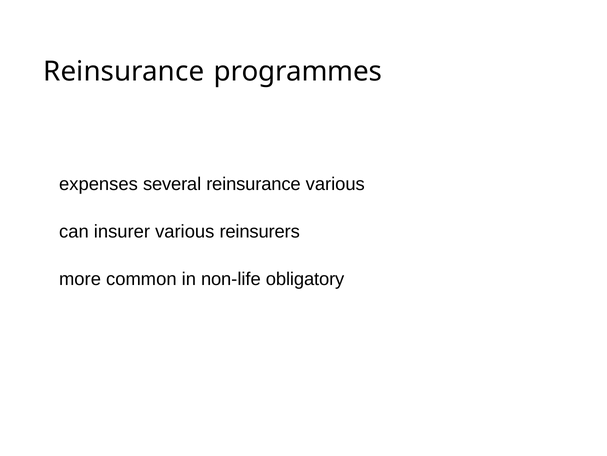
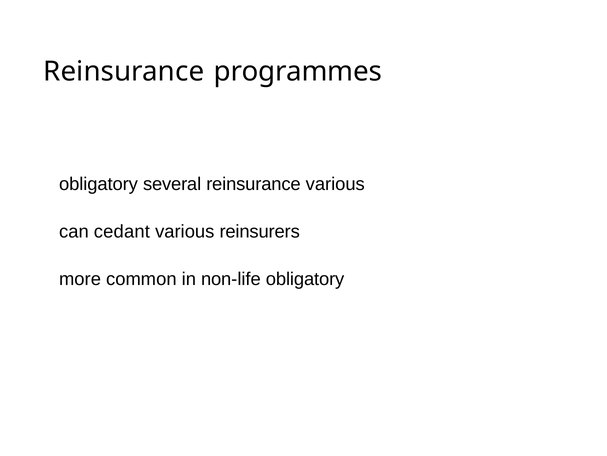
expenses: expenses -> obligatory (99, 184)
insurer: insurer -> cedant (122, 232)
